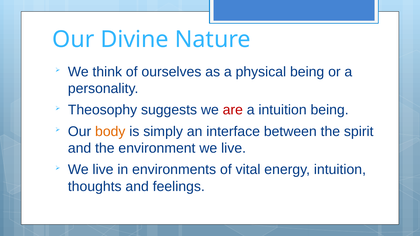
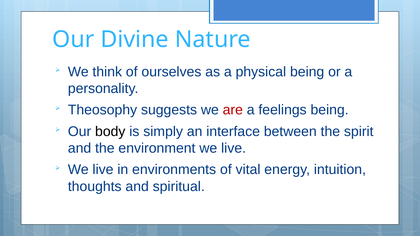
a intuition: intuition -> feelings (283, 110)
body colour: orange -> black (110, 132)
feelings: feelings -> spiritual (179, 187)
